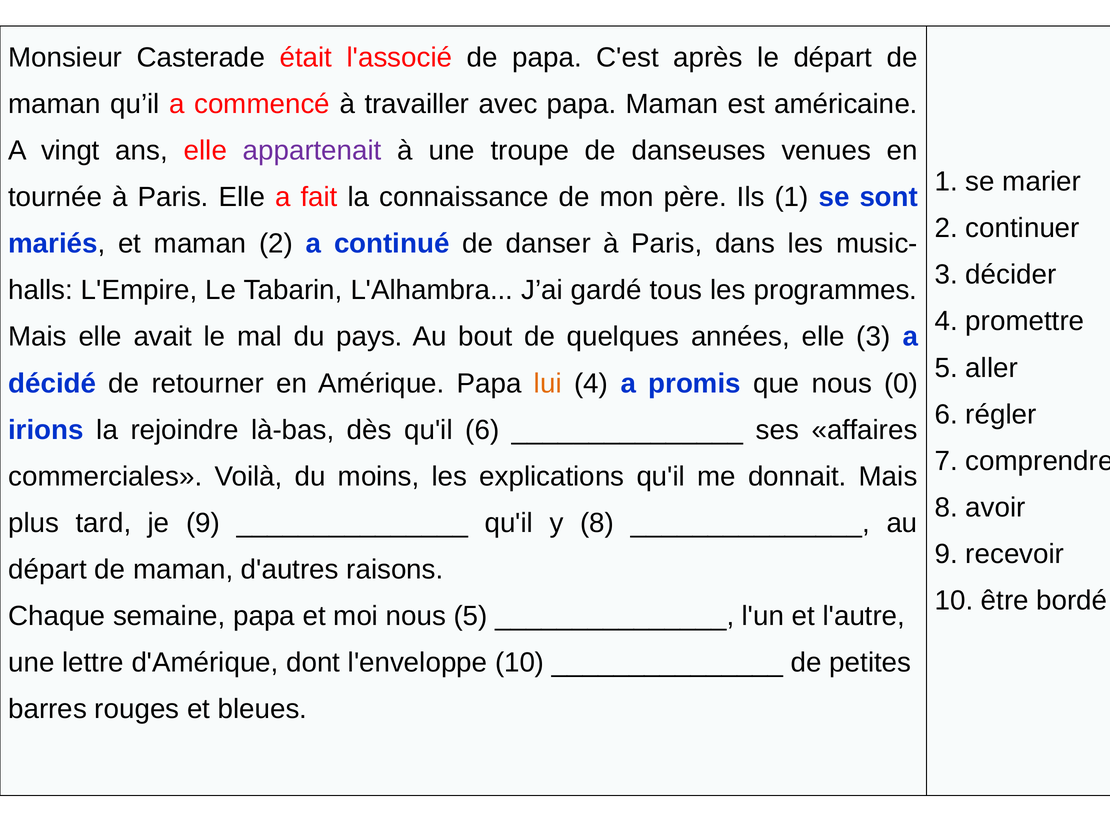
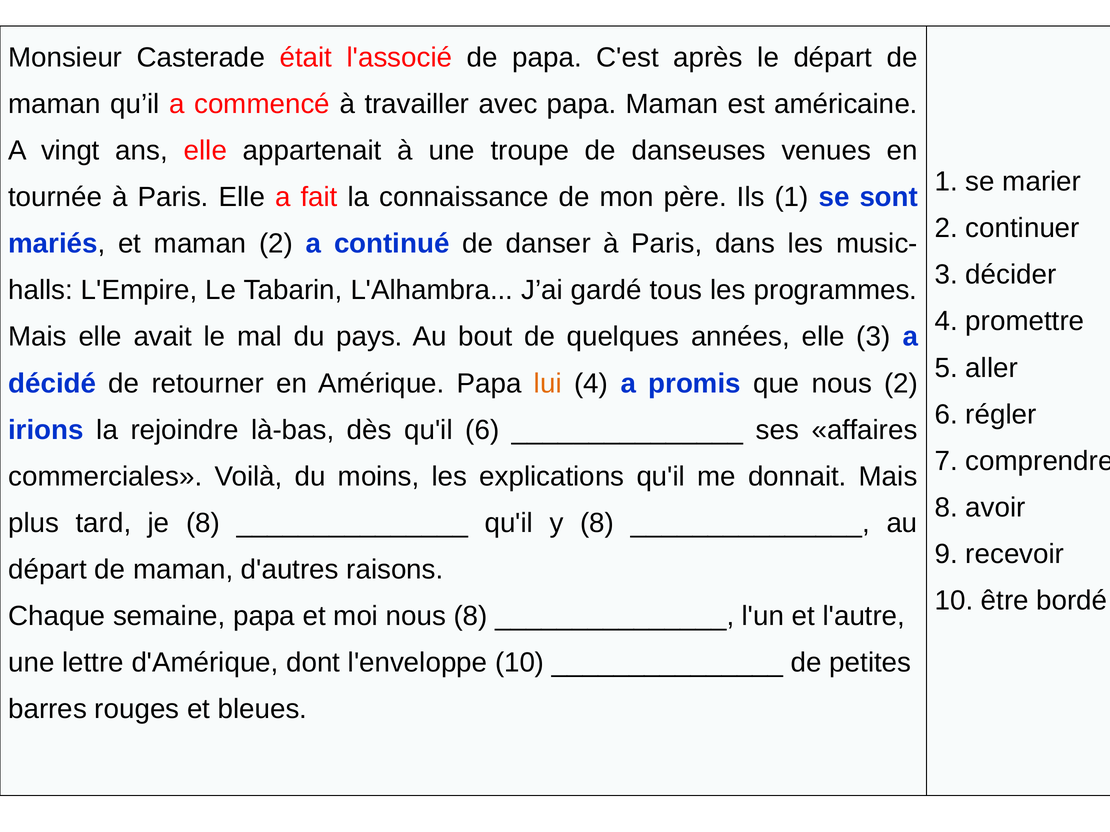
appartenait colour: purple -> black (312, 151)
nous 0: 0 -> 2 (901, 384)
je 9: 9 -> 8 (203, 523)
nous 5: 5 -> 8 (471, 617)
